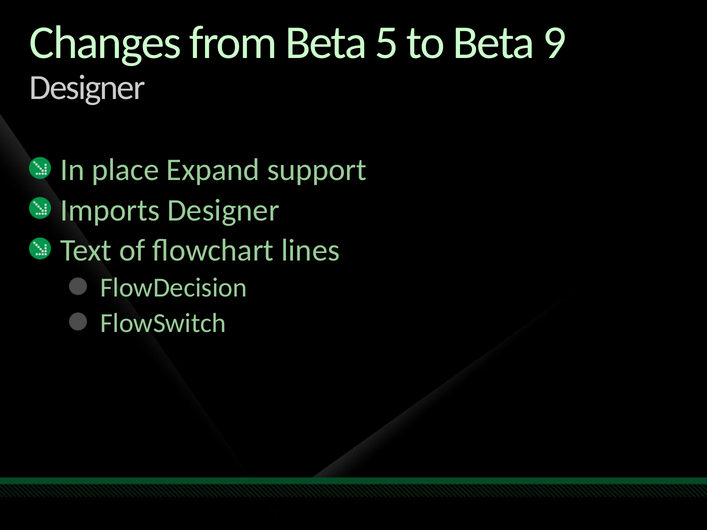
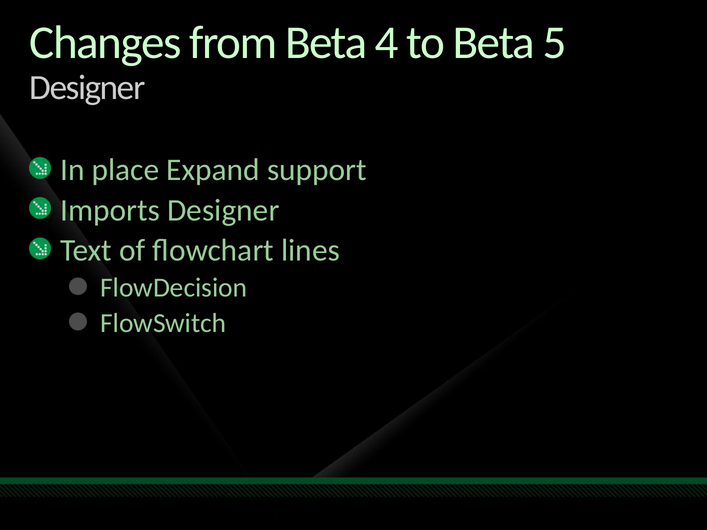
5: 5 -> 4 (387, 43)
9: 9 -> 5 (555, 43)
